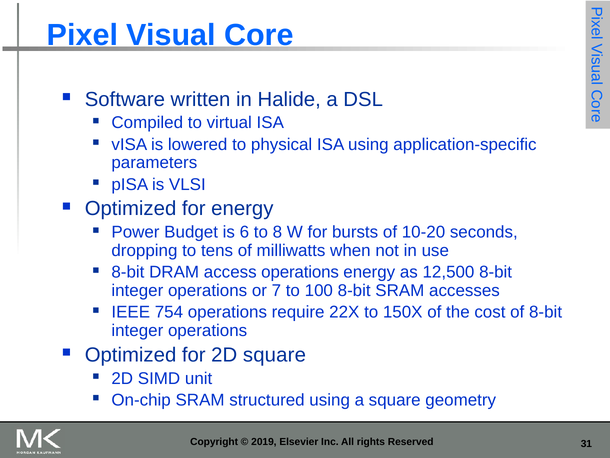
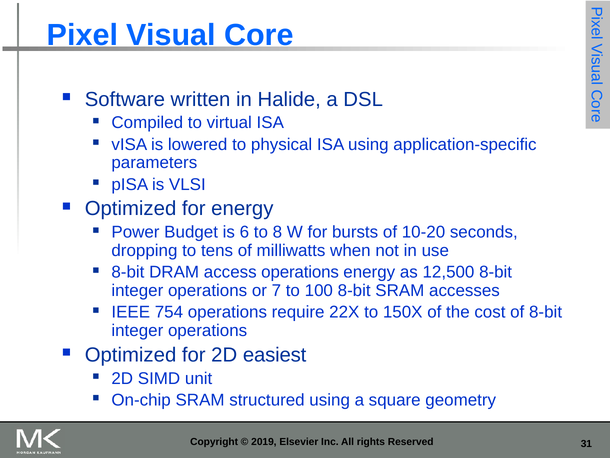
2D square: square -> easiest (275, 355)
